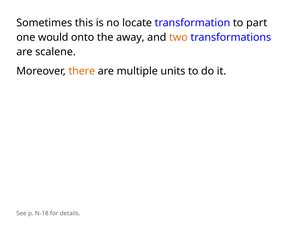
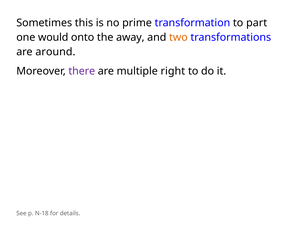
locate: locate -> prime (137, 23)
scalene: scalene -> around (55, 52)
there colour: orange -> purple (82, 71)
units: units -> right (173, 71)
